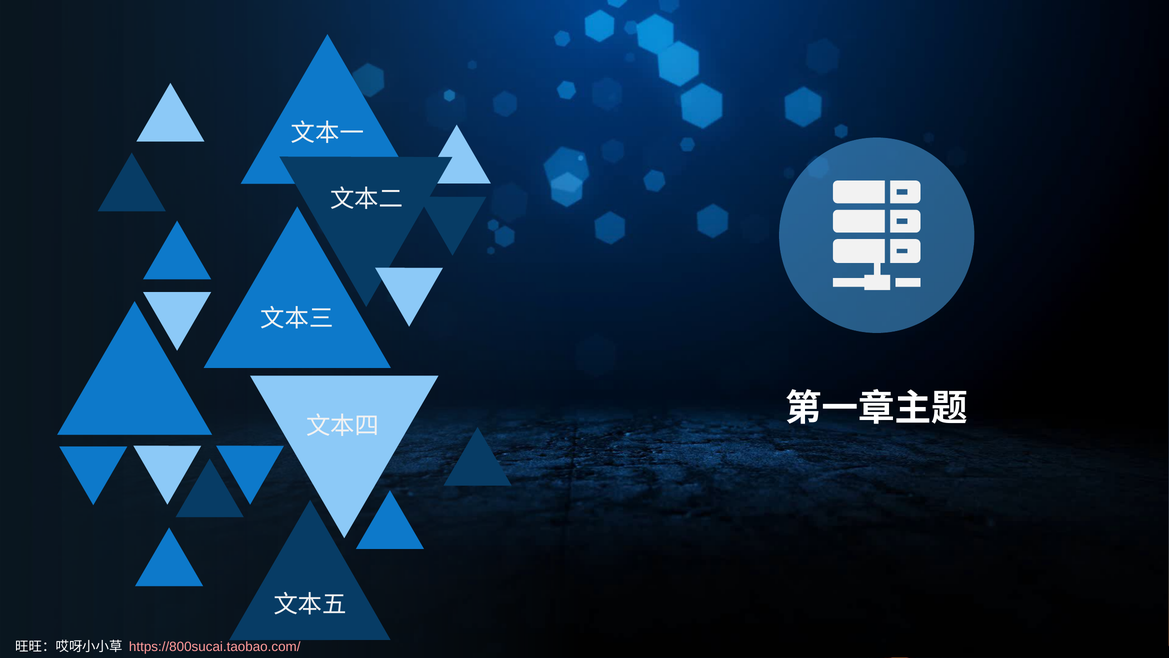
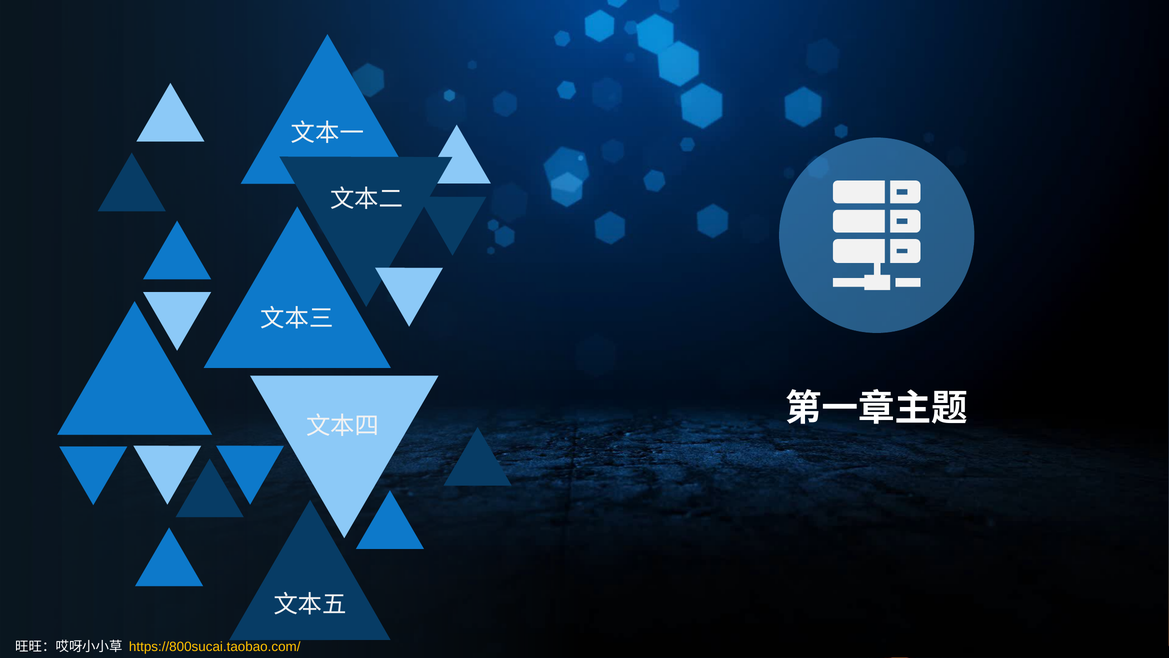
https://800sucai.taobao.com/ colour: pink -> yellow (215, 646)
